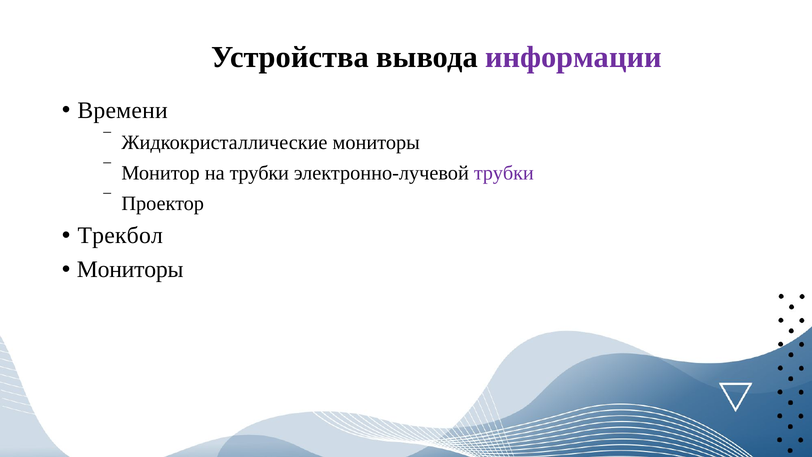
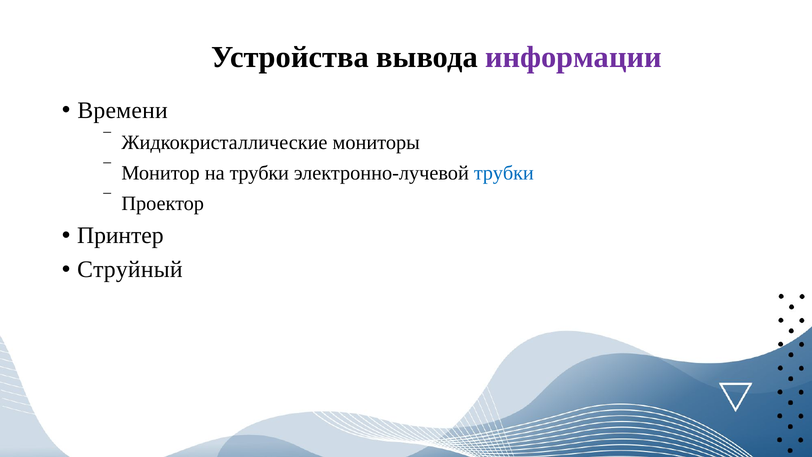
трубки colour: purple -> blue (504, 173)
Трекбол: Трекбол -> Принтер (120, 236)
Мониторы: Мониторы -> Струйный (130, 270)
